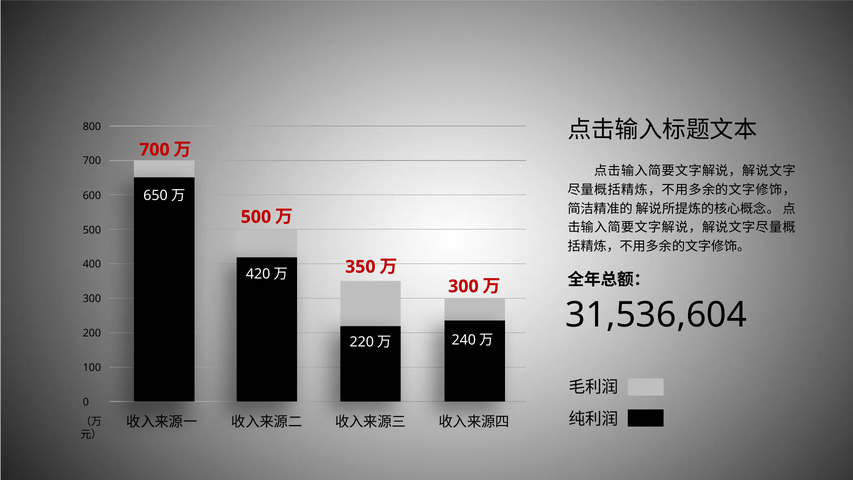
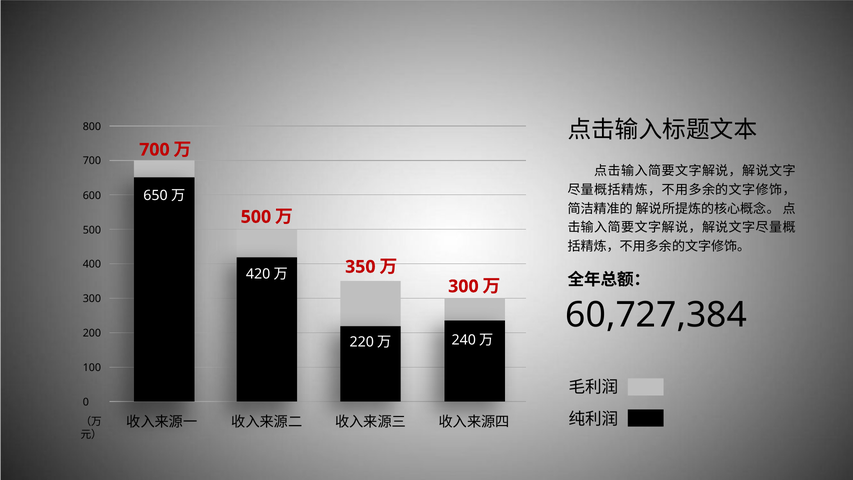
31,536,604: 31,536,604 -> 60,727,384 (656, 315)
